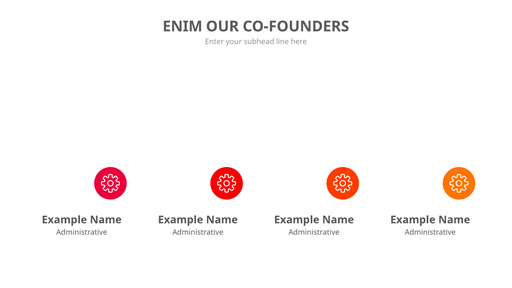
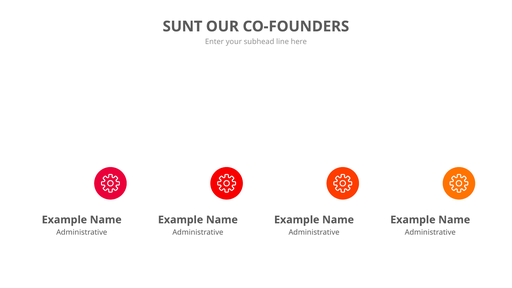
ENIM: ENIM -> SUNT (183, 26)
